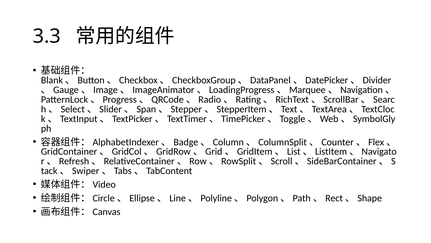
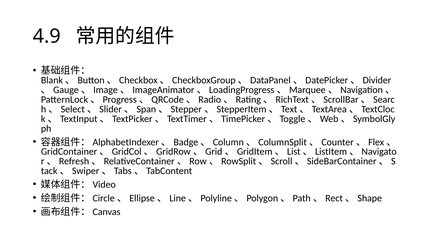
3.3: 3.3 -> 4.9 (47, 36)
